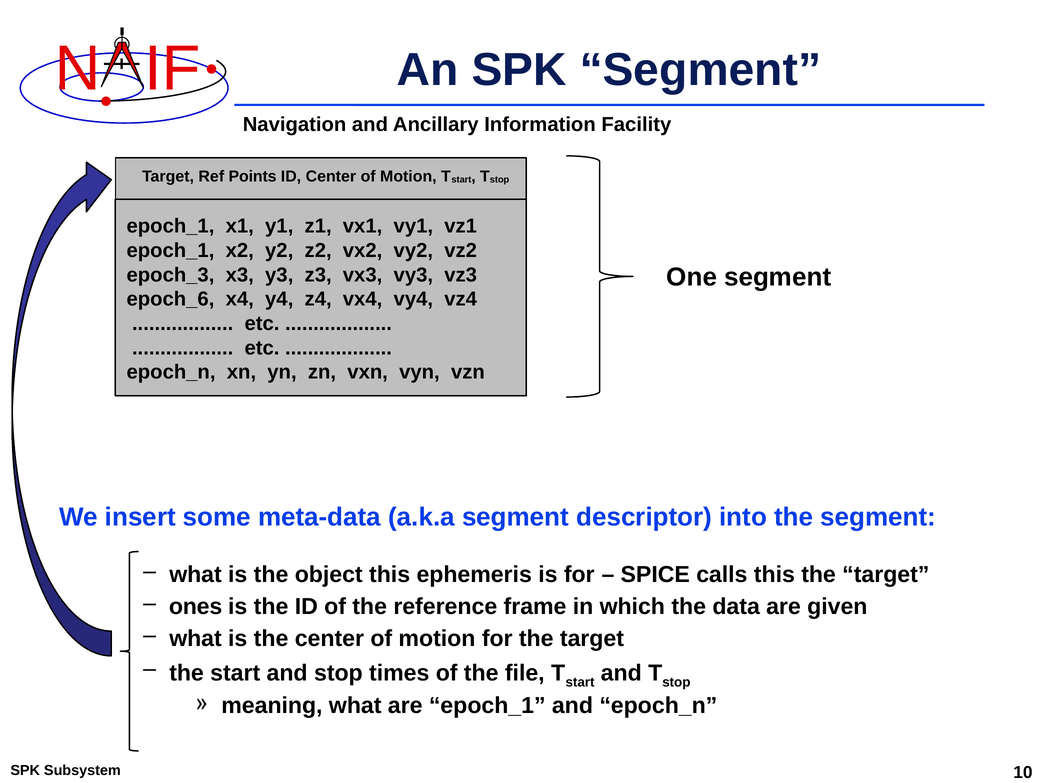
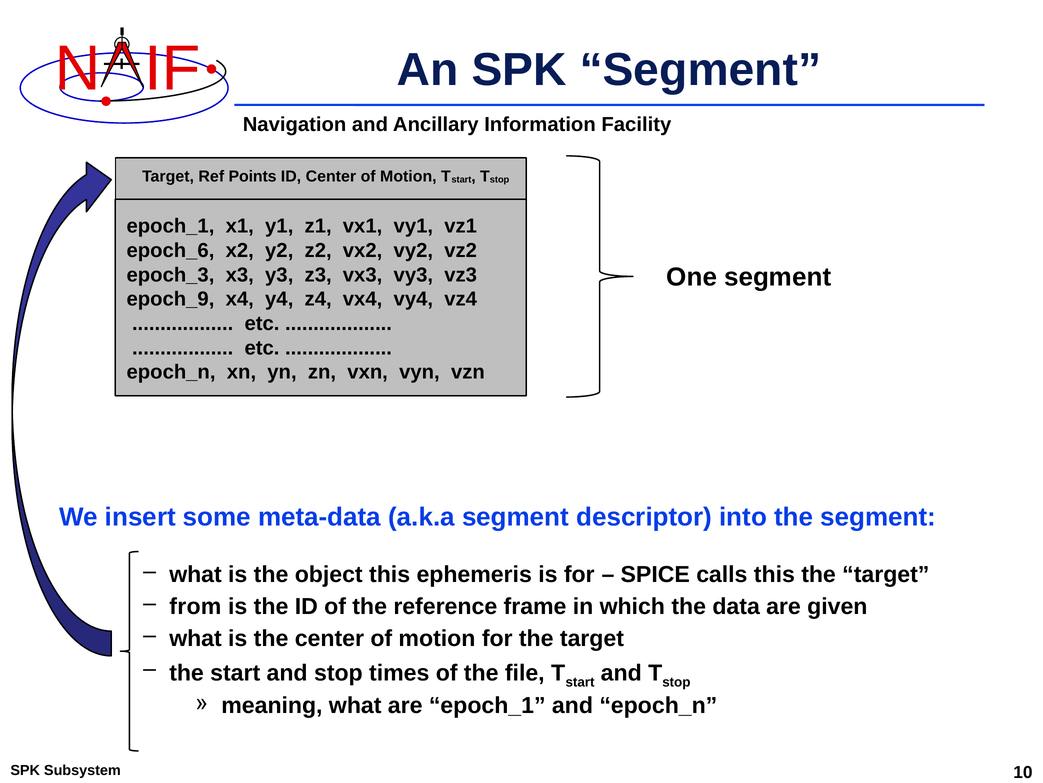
epoch_1: epoch_1 -> epoch_6 (170, 250)
epoch_6: epoch_6 -> epoch_9 (170, 299)
ones: ones -> from (195, 606)
